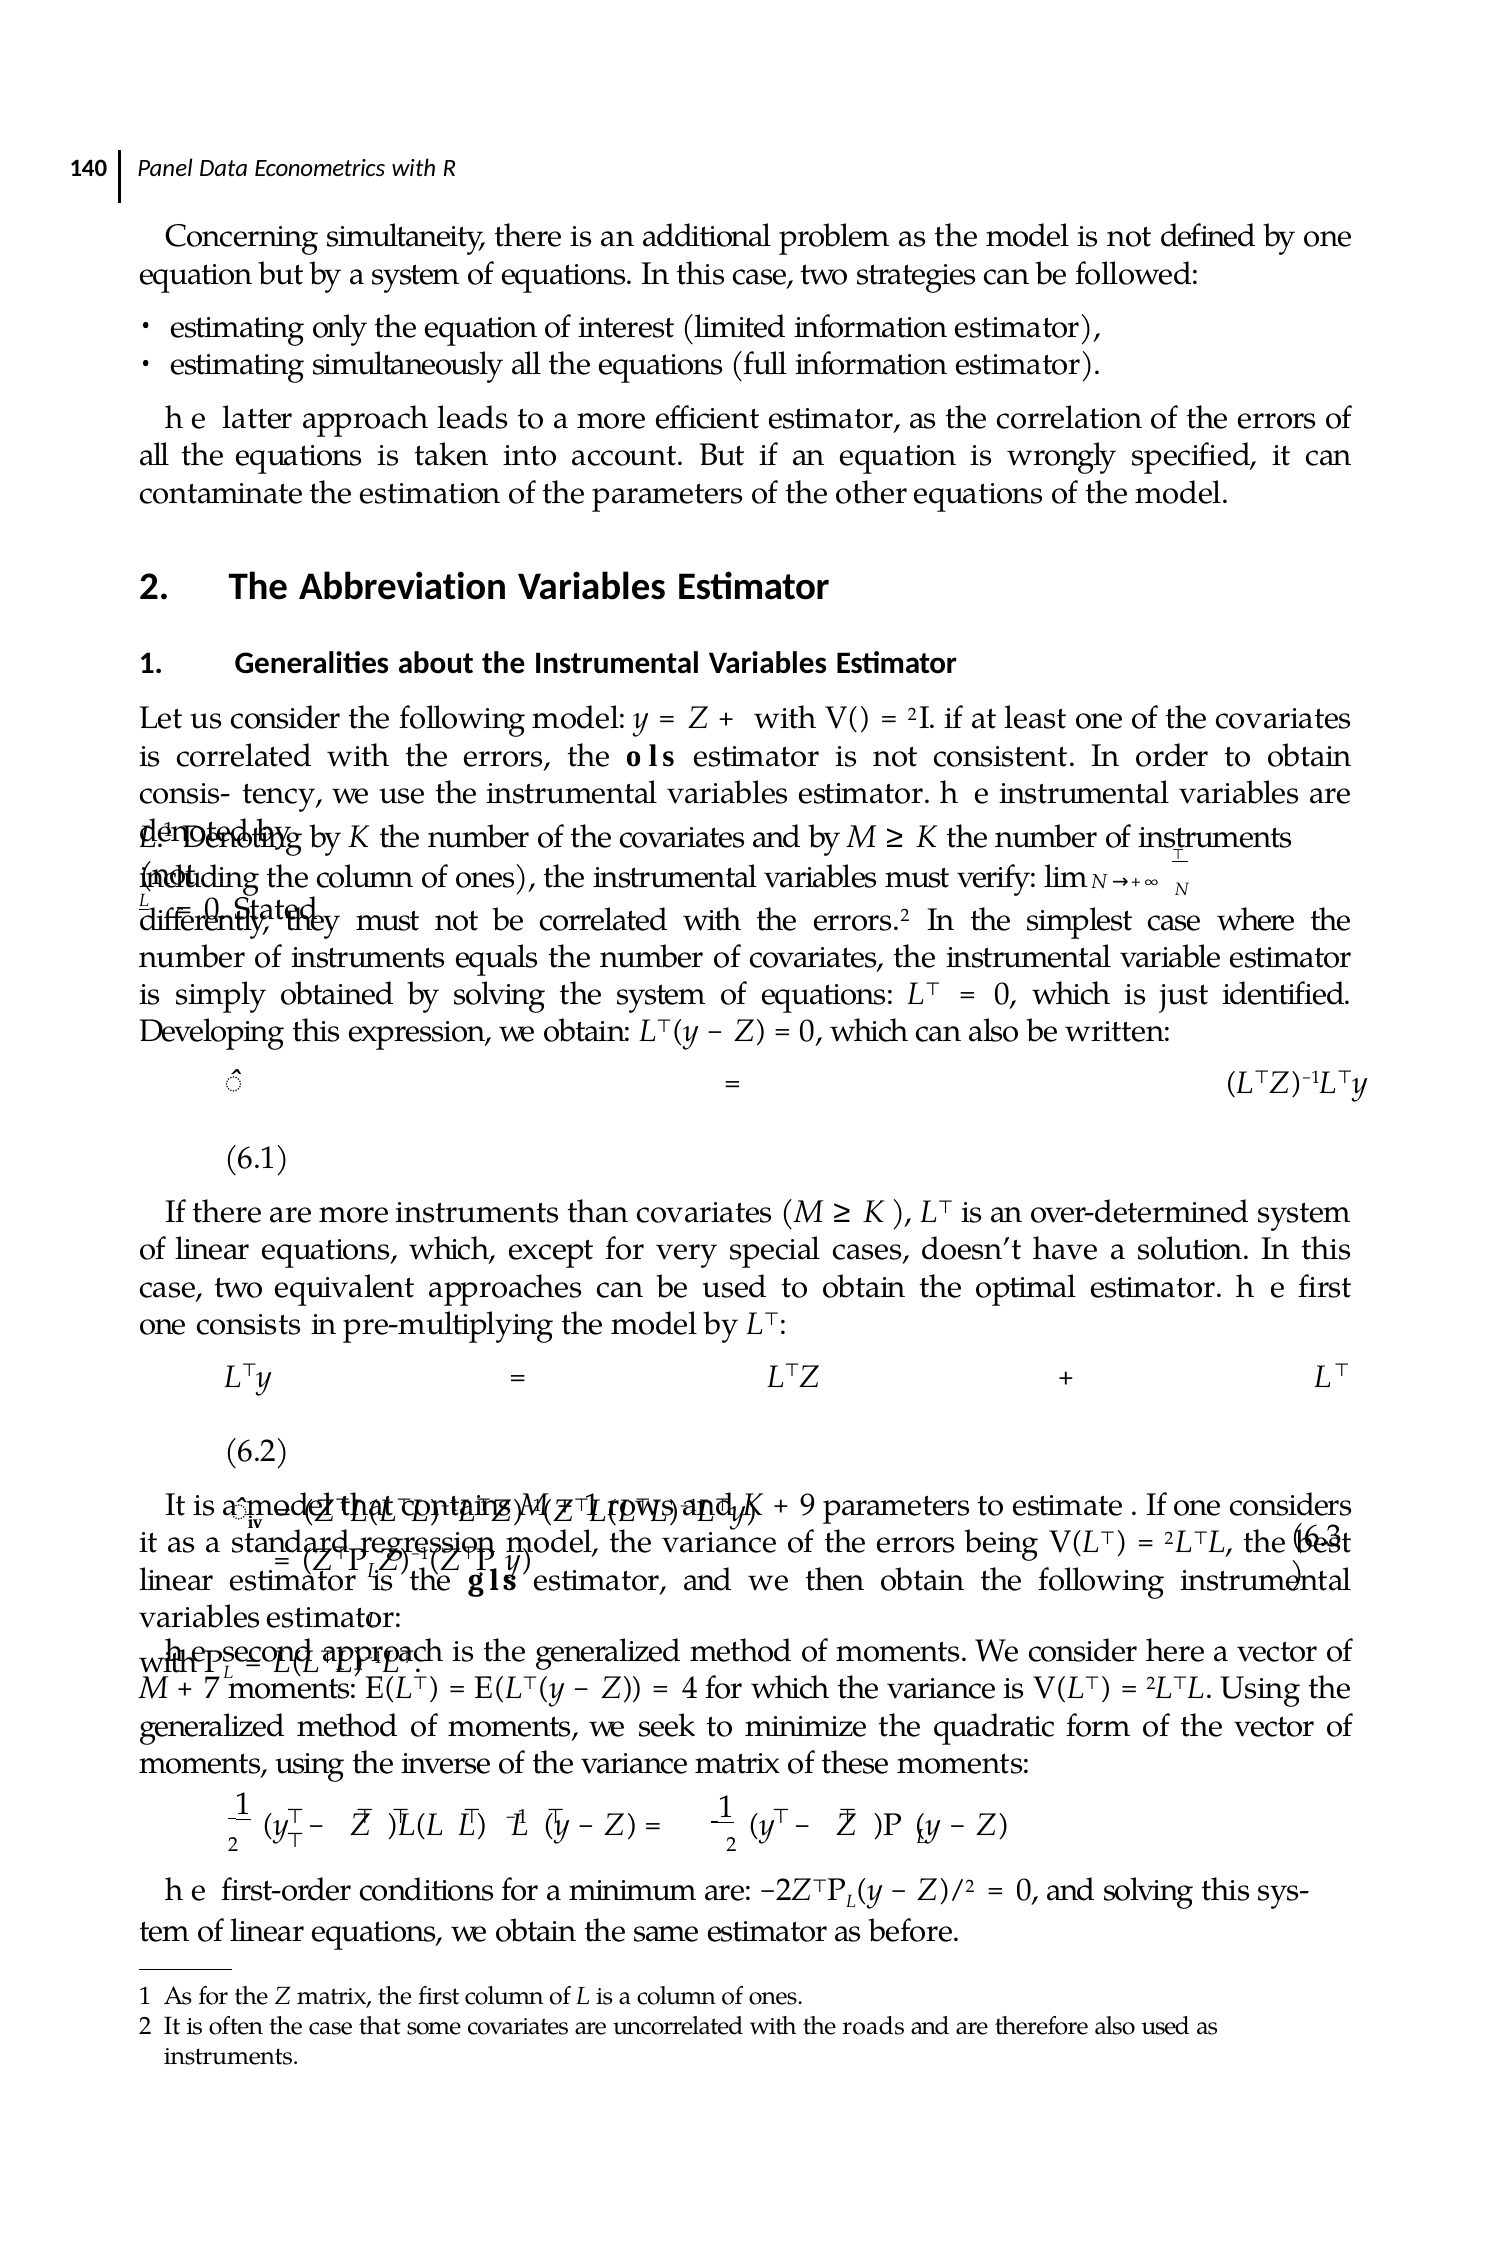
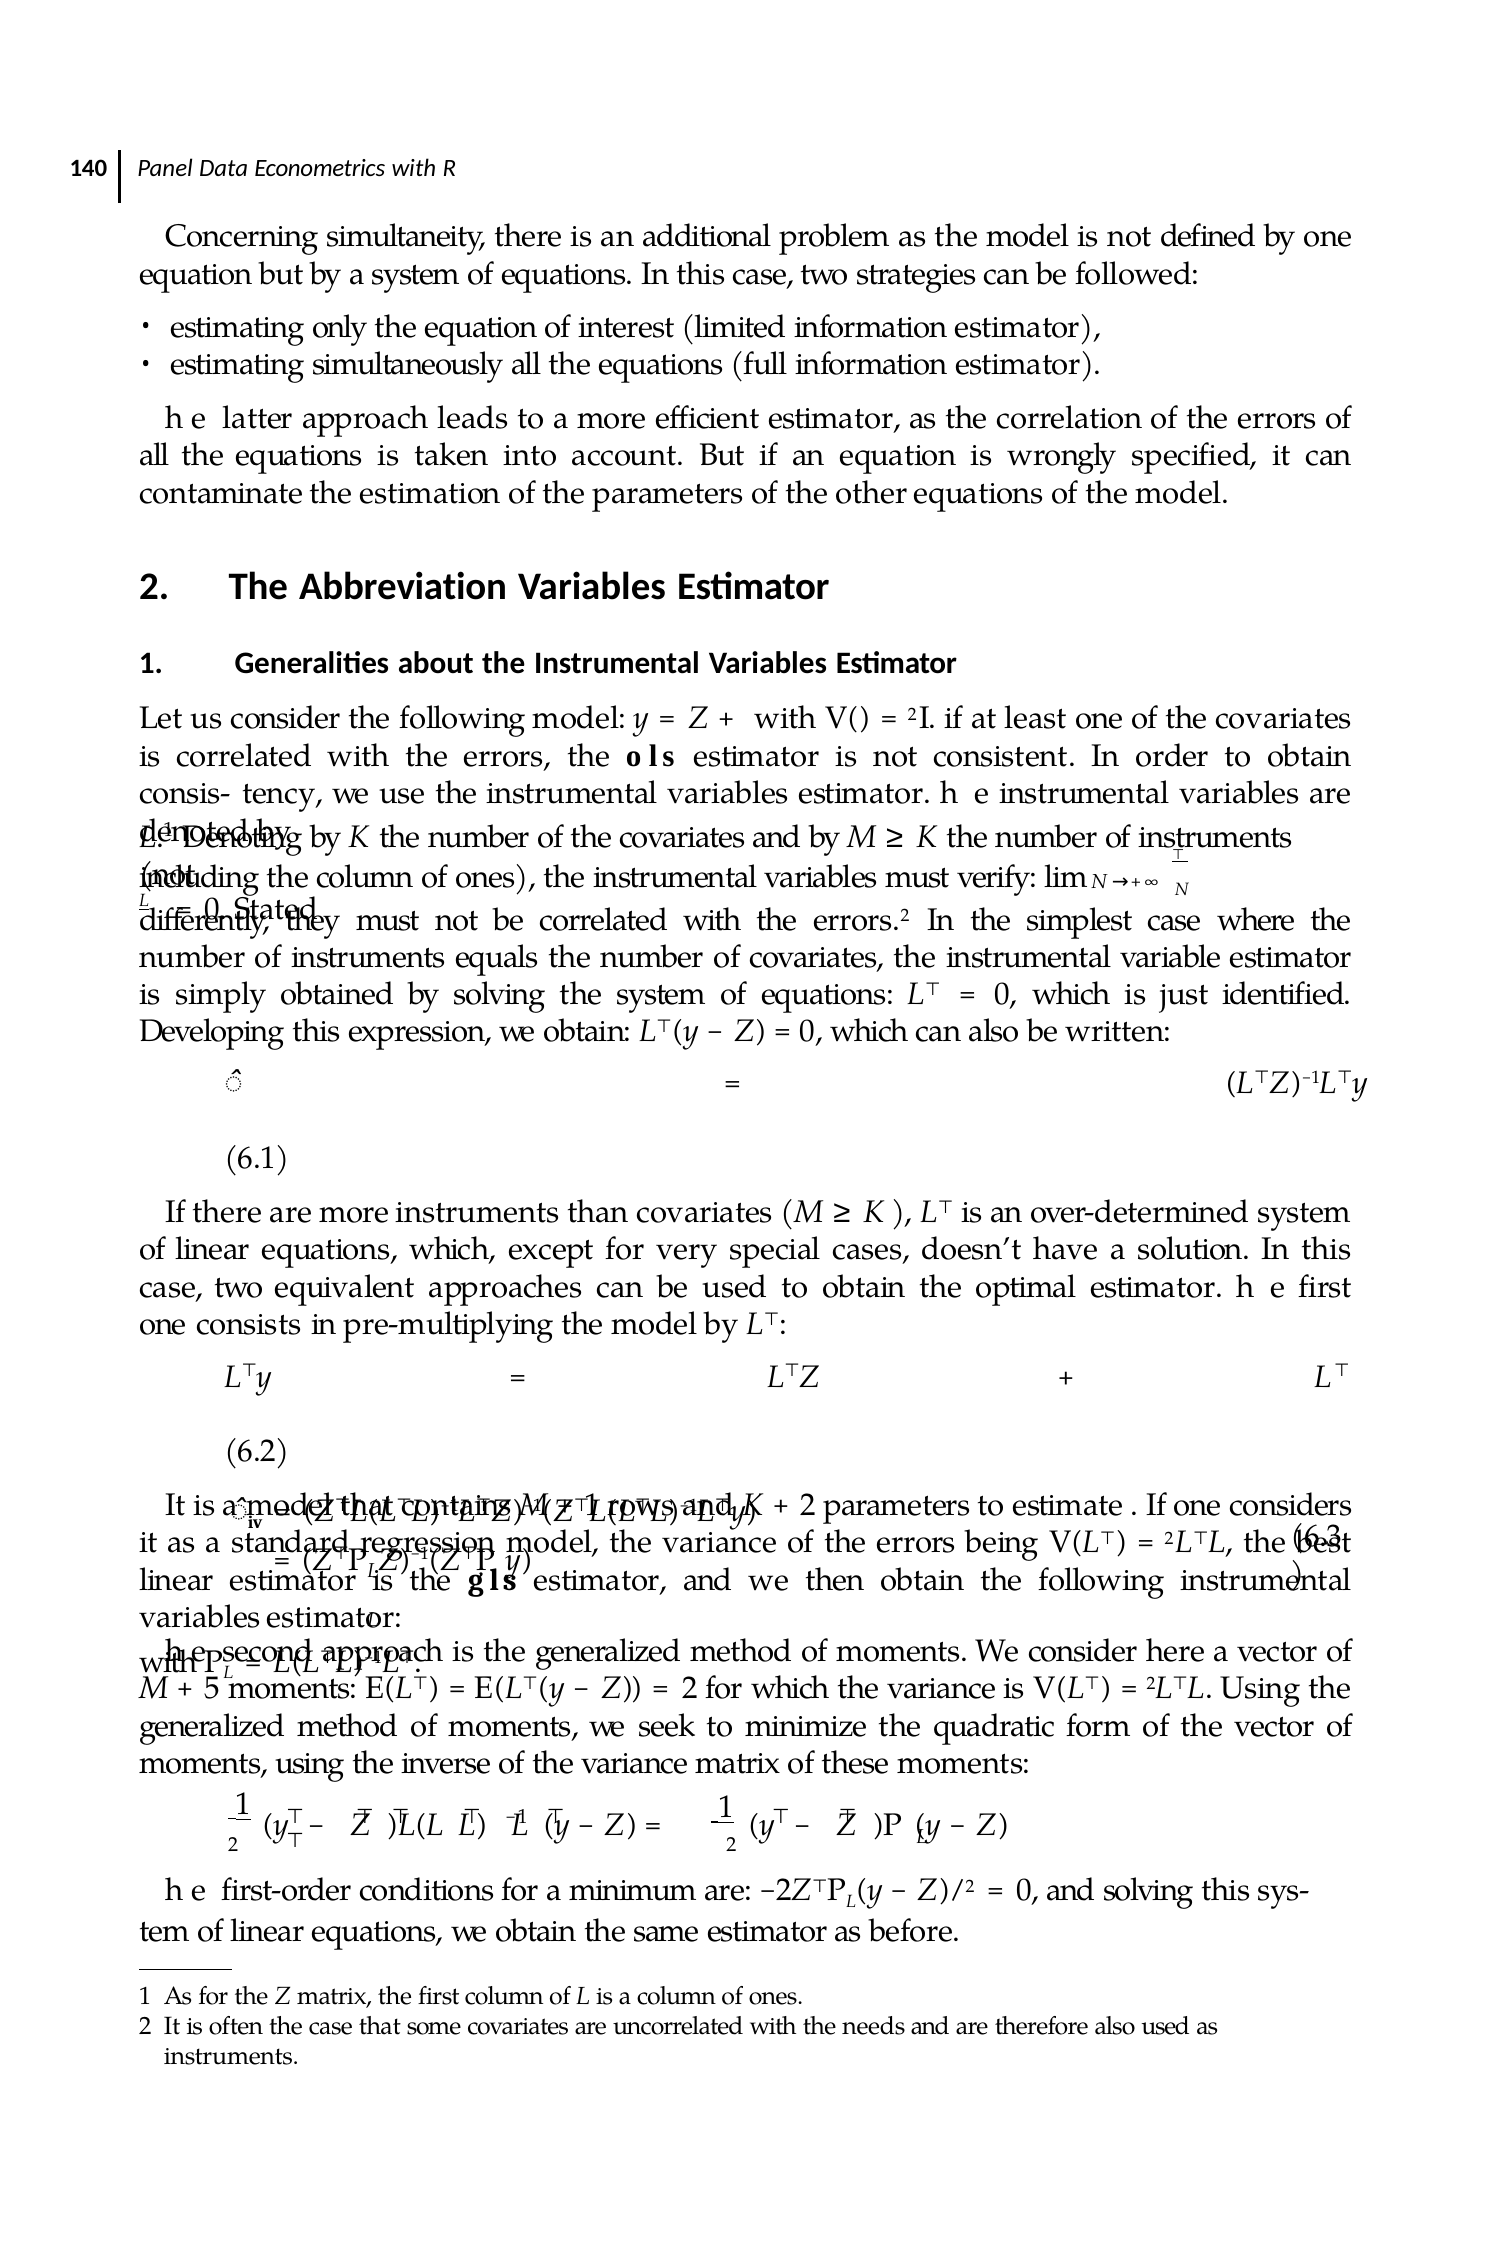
9: 9 -> 2 (808, 1505)
7: 7 -> 5 (213, 1688)
4: 4 -> 2 (690, 1688)
roads: roads -> needs (874, 2026)
